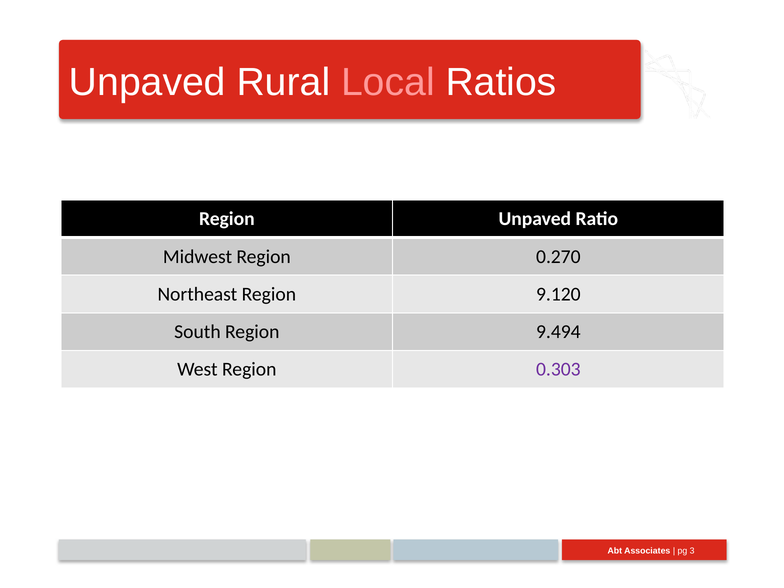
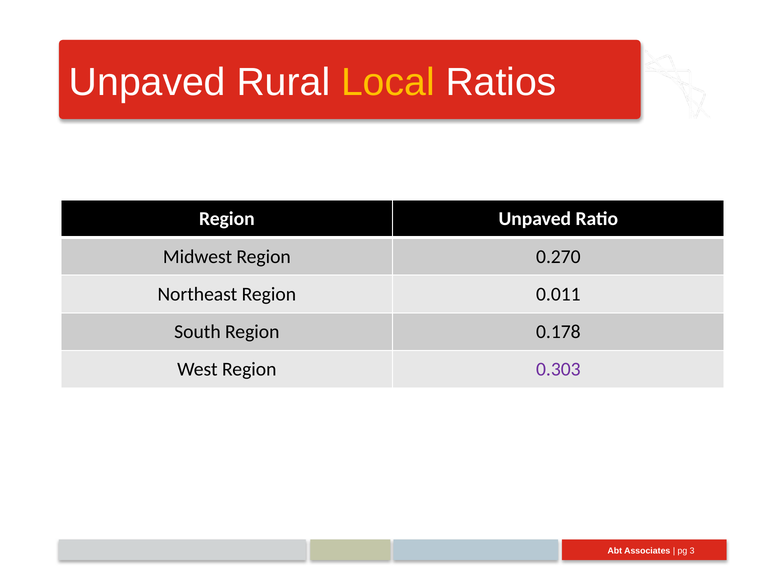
Local colour: pink -> yellow (388, 83)
9.120: 9.120 -> 0.011 (558, 294)
9.494: 9.494 -> 0.178 (558, 332)
